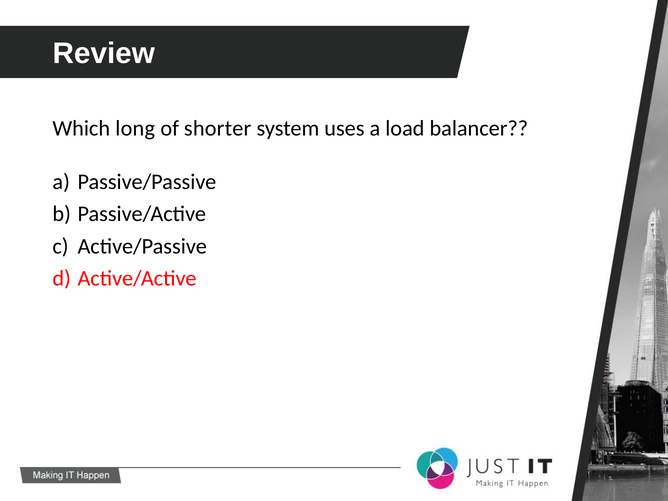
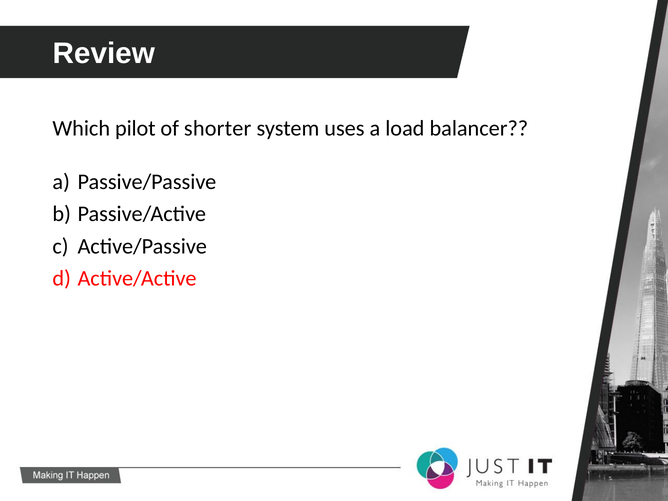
long: long -> pilot (135, 128)
